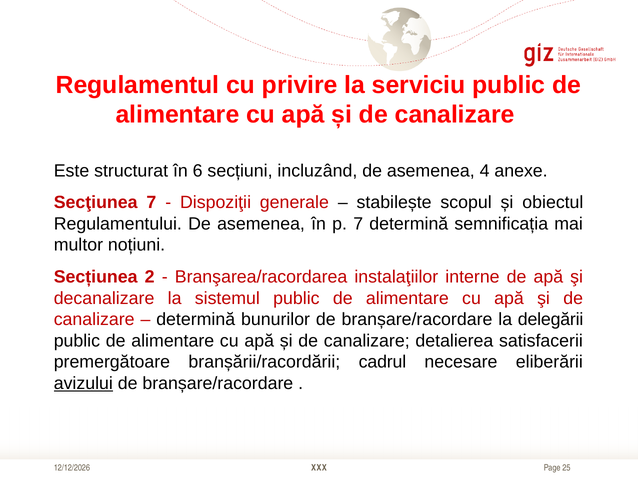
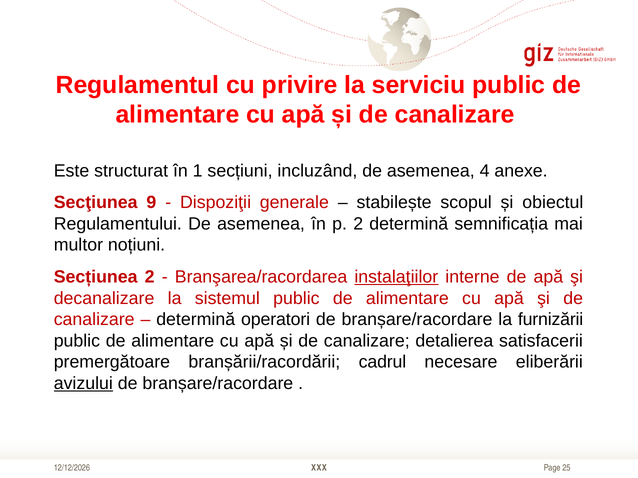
6: 6 -> 1 (198, 171)
Secţiunea 7: 7 -> 9 (151, 203)
p 7: 7 -> 2 (358, 224)
instalaţiilor underline: none -> present (396, 277)
bunurilor: bunurilor -> operatori (276, 320)
delegării: delegării -> furnizării (551, 320)
